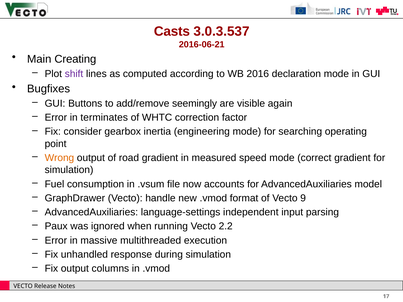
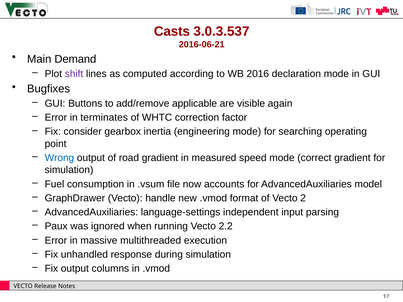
Creating: Creating -> Demand (75, 59)
seemingly: seemingly -> applicable (195, 104)
Wrong colour: orange -> blue (59, 158)
9: 9 -> 2 (303, 198)
